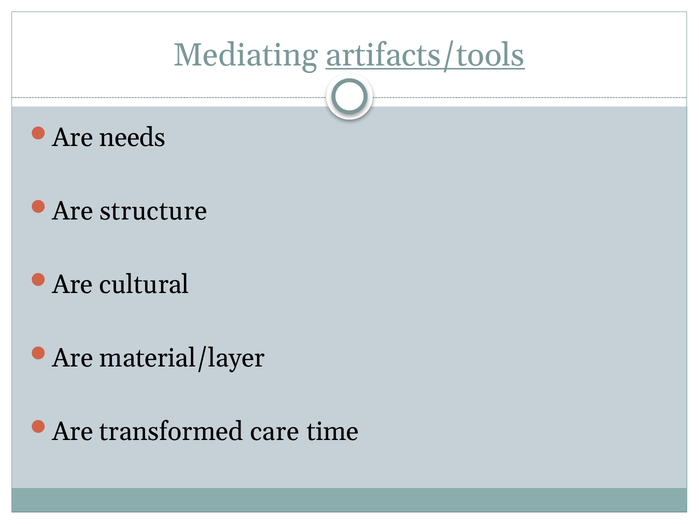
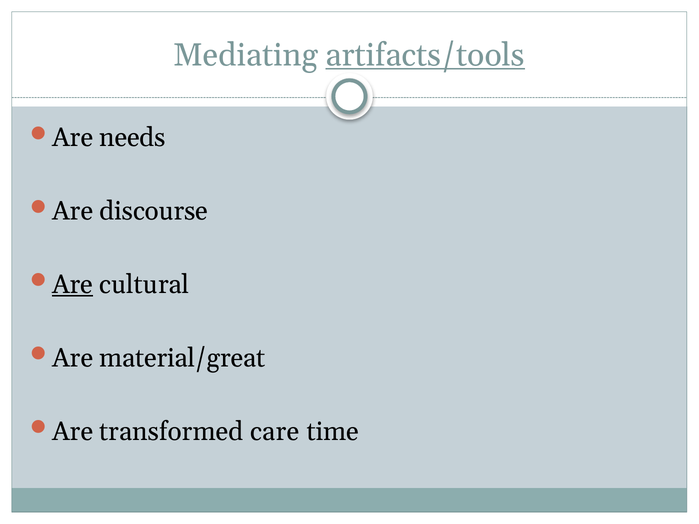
structure: structure -> discourse (154, 211)
Are underline: none -> present (73, 285)
material/layer: material/layer -> material/great (182, 358)
